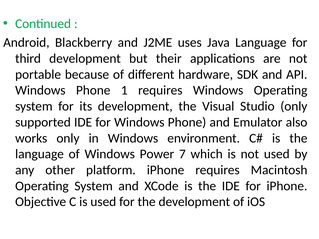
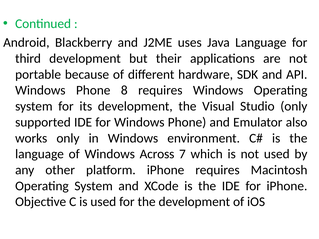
1: 1 -> 8 (124, 90)
Power: Power -> Across (157, 154)
